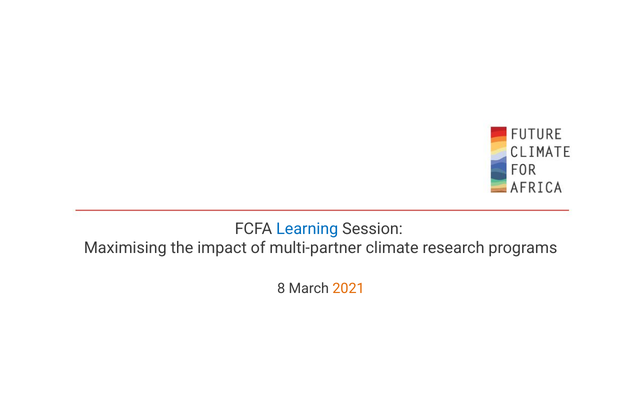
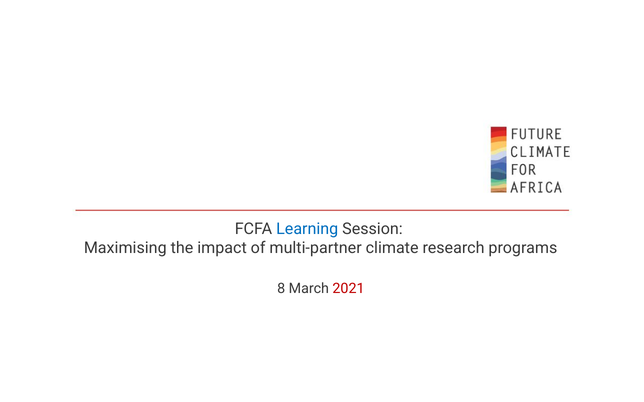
2021 colour: orange -> red (349, 289)
